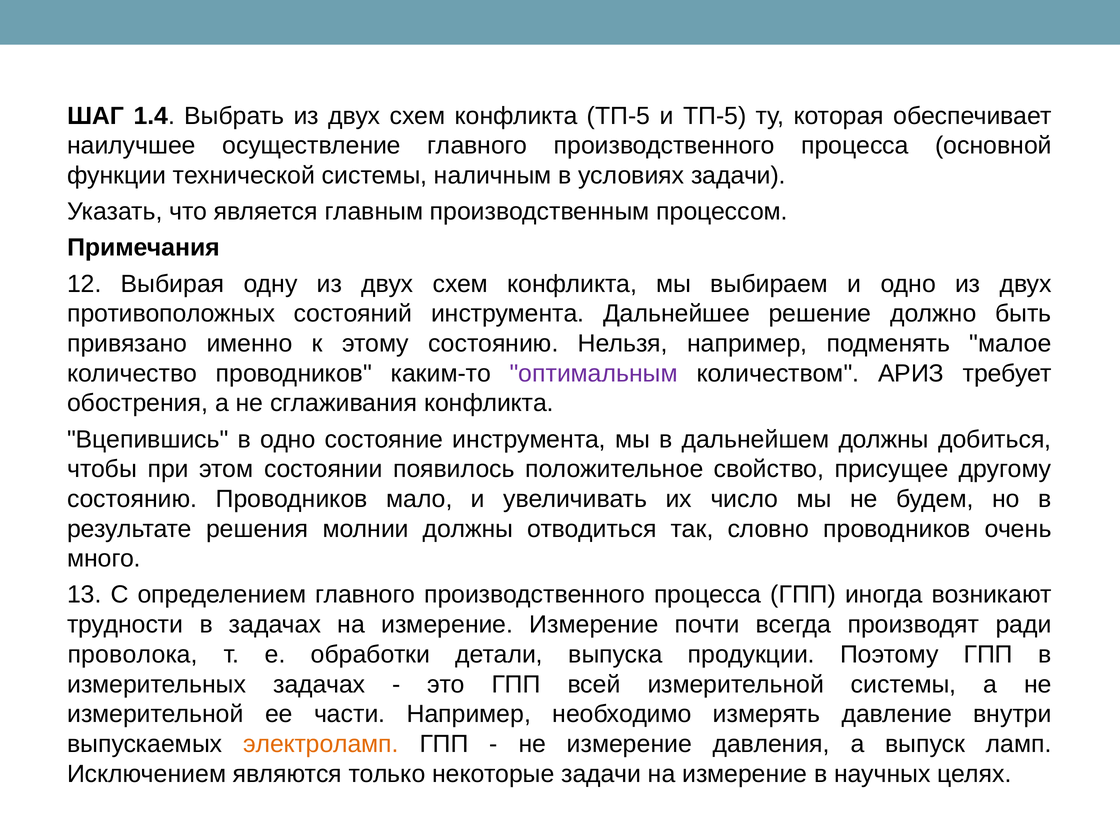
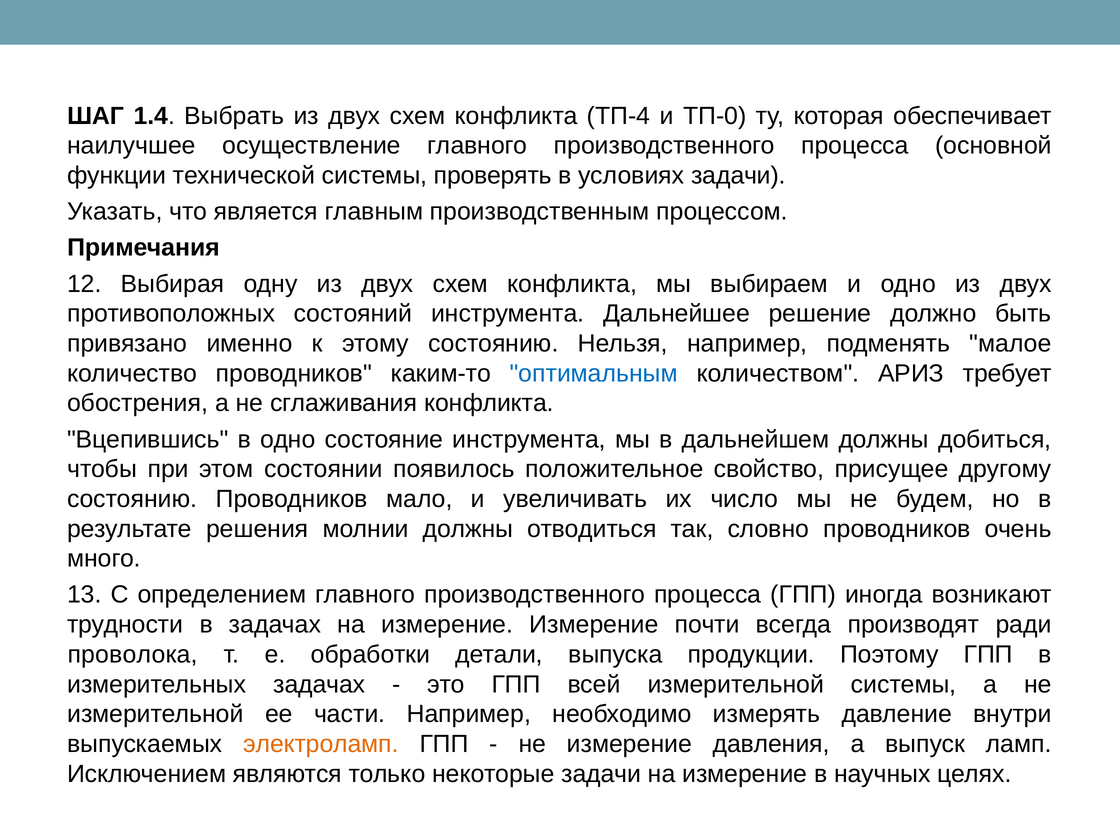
конфликта ТП-5: ТП-5 -> ТП-4 (619, 116)
и ТП-5: ТП-5 -> ТП-0 (715, 116)
наличным: наличным -> проверять (493, 176)
оптимальным colour: purple -> blue (594, 373)
